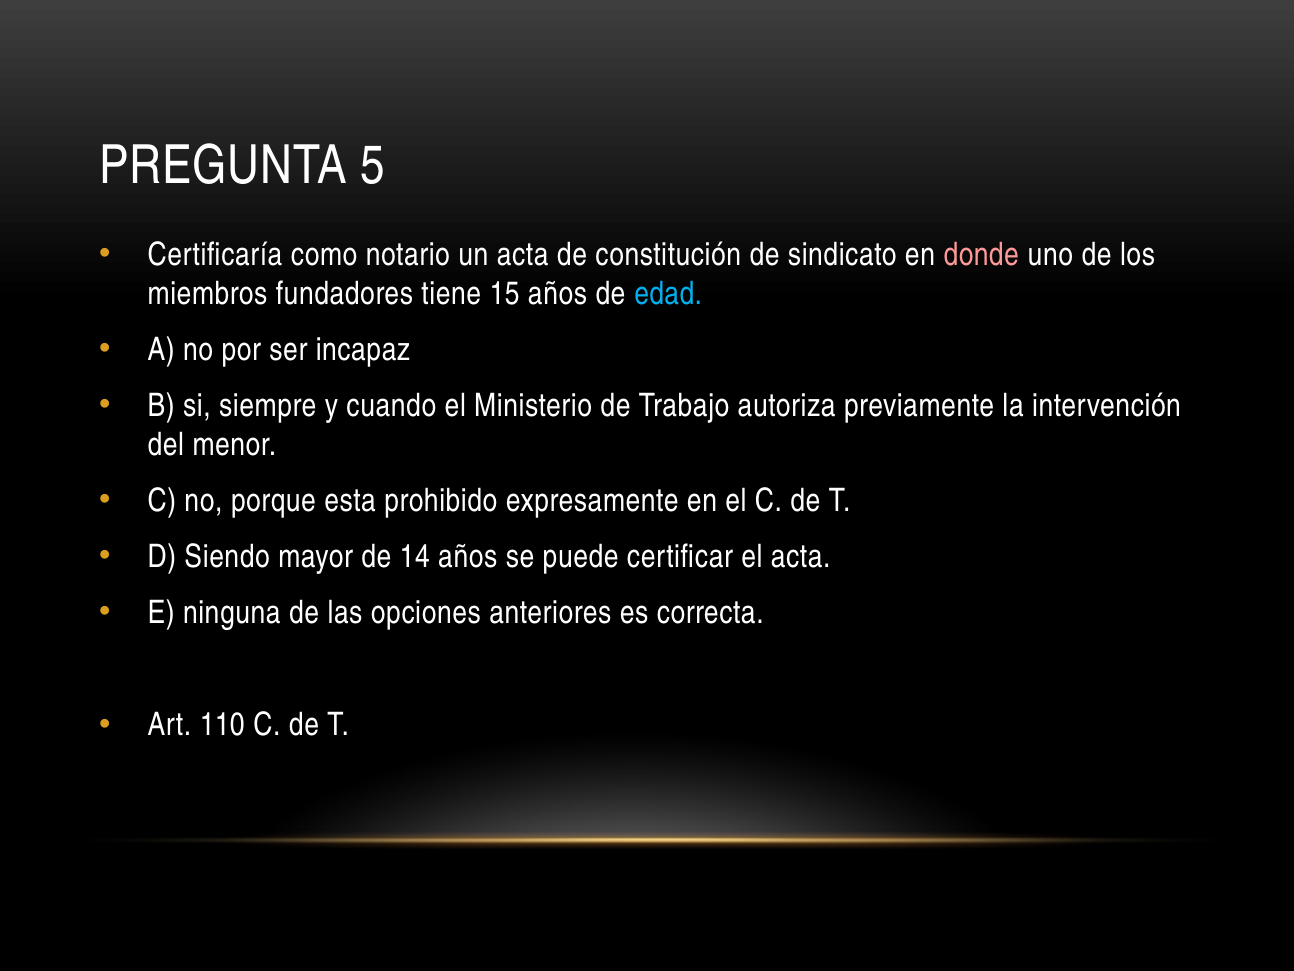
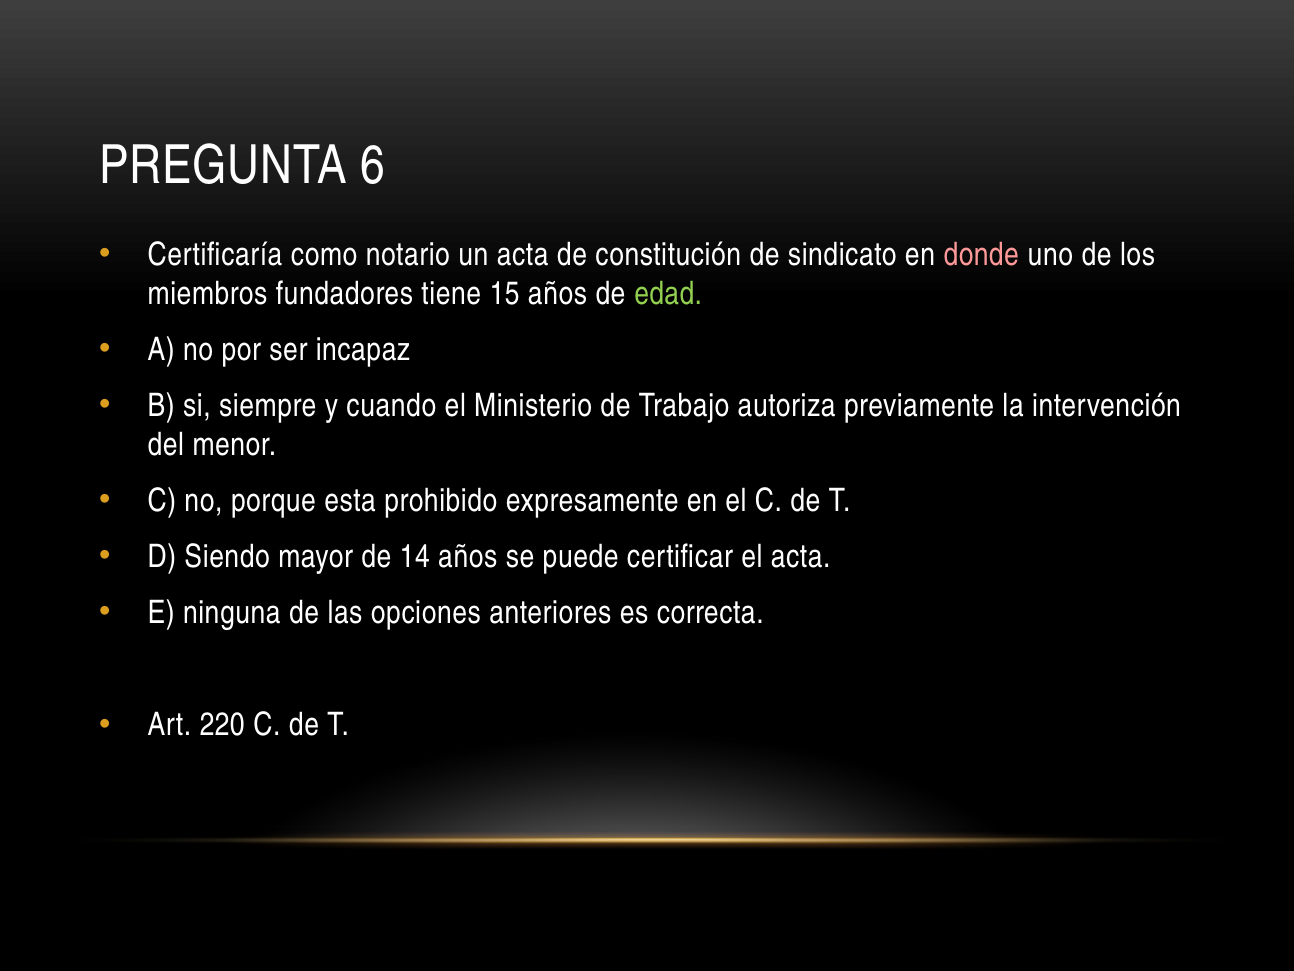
5: 5 -> 6 (373, 166)
edad colour: light blue -> light green (668, 293)
110: 110 -> 220 (222, 725)
